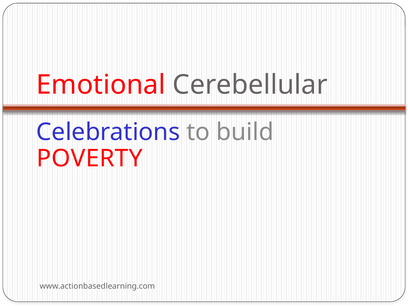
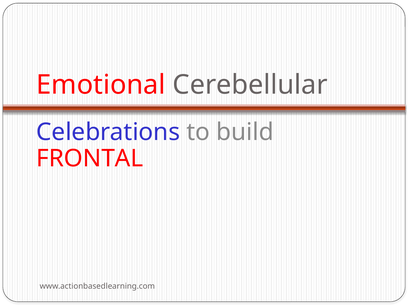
POVERTY: POVERTY -> FRONTAL (90, 158)
